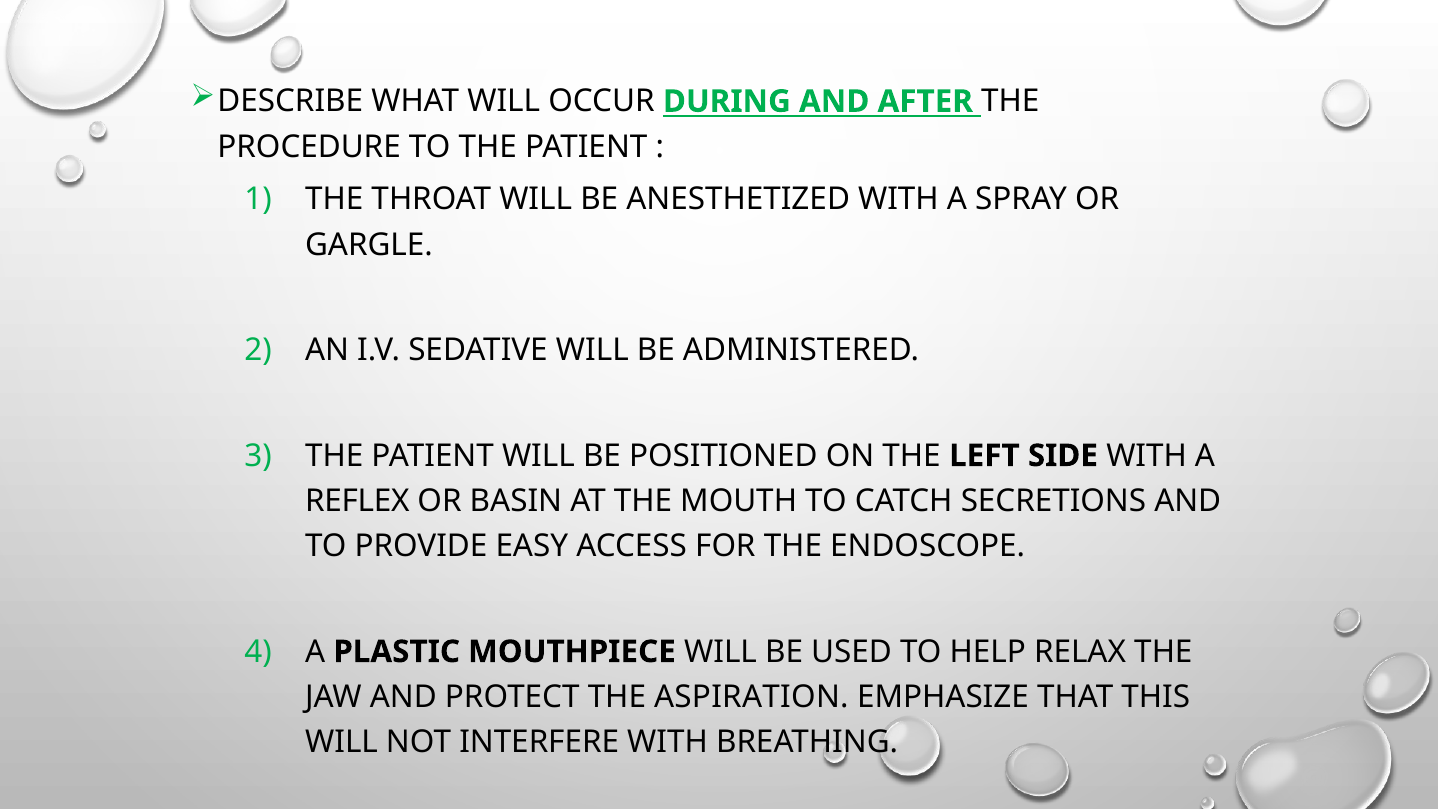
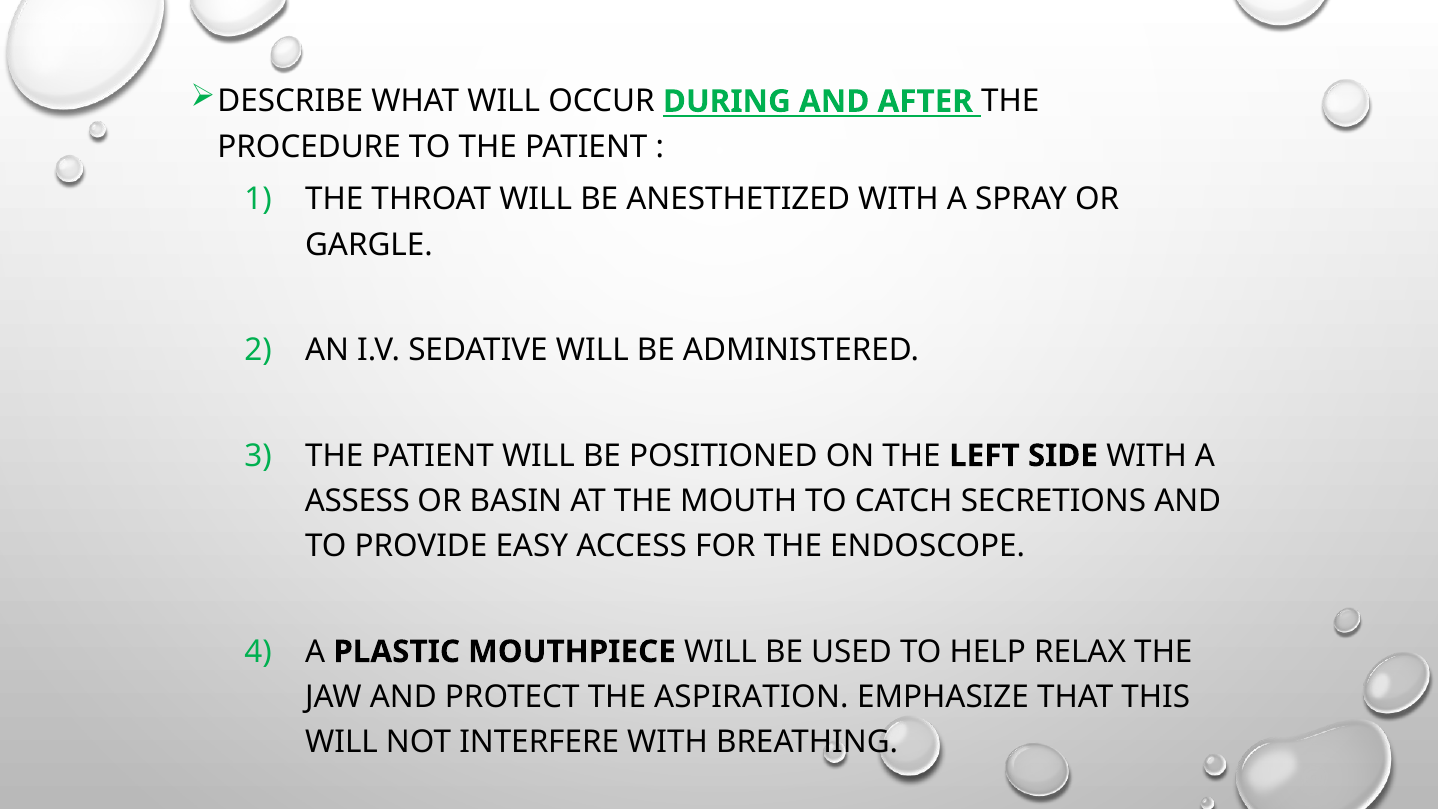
REFLEX: REFLEX -> ASSESS (357, 501)
